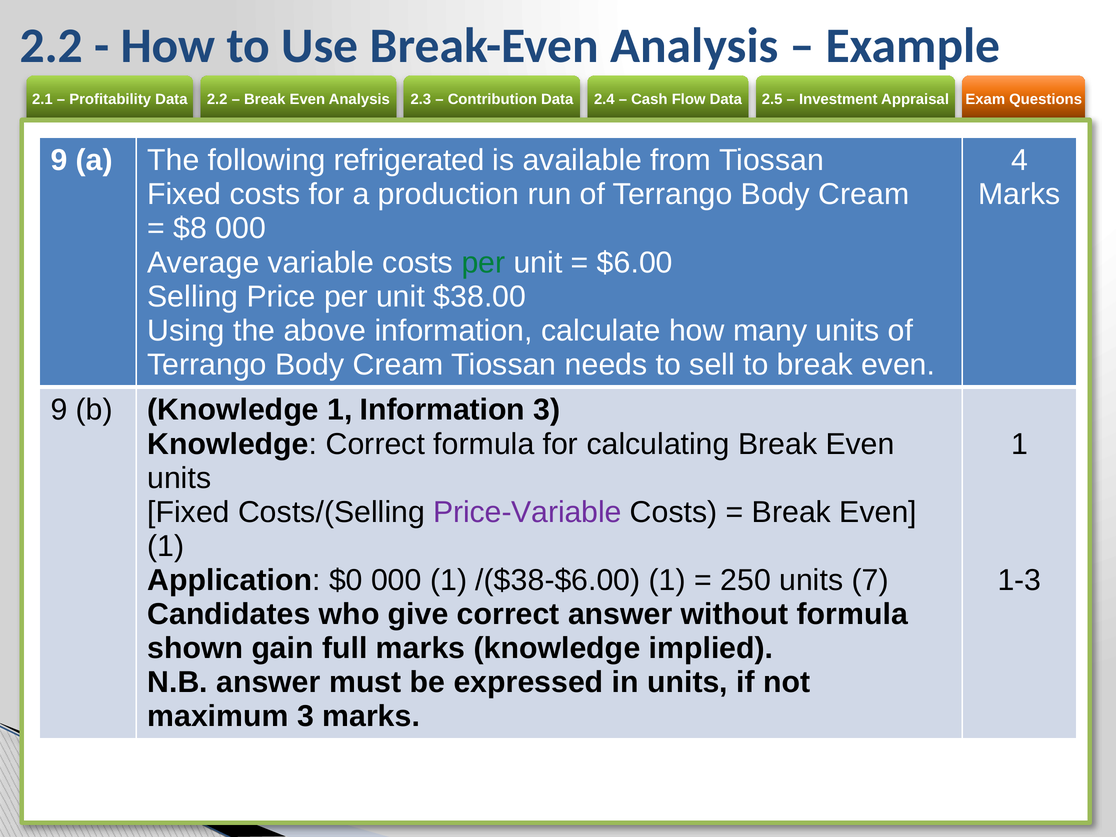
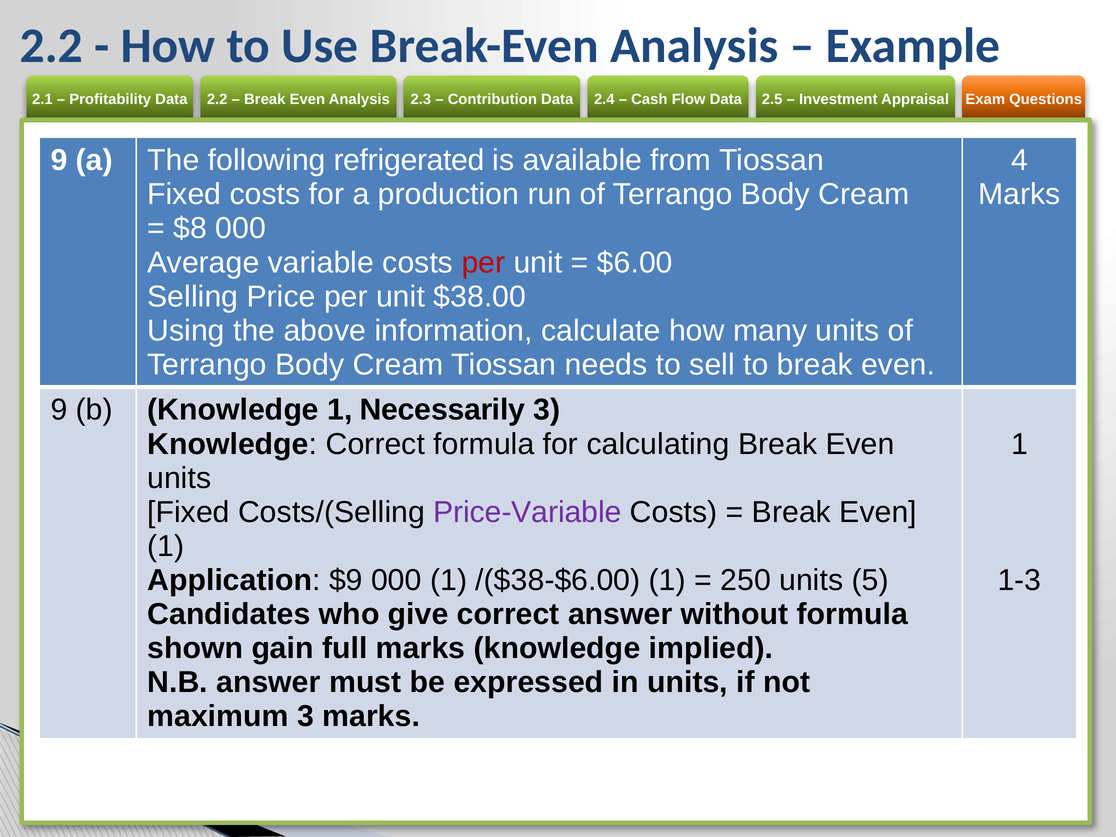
per colour: green -> red (483, 263)
1 Information: Information -> Necessarily (442, 410)
$0: $0 -> $9 (346, 580)
7: 7 -> 5 (870, 580)
